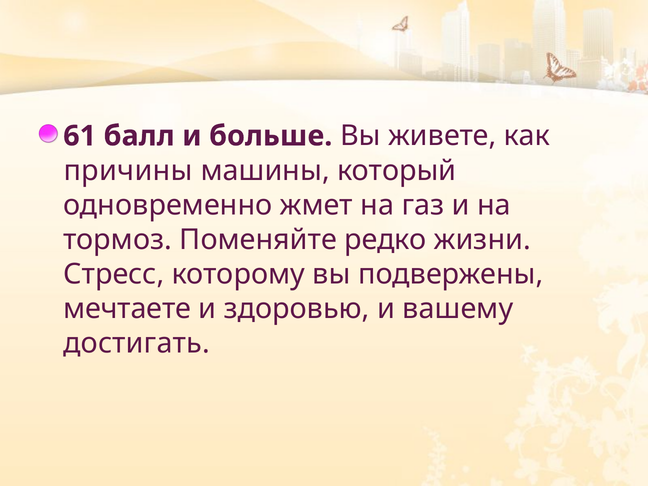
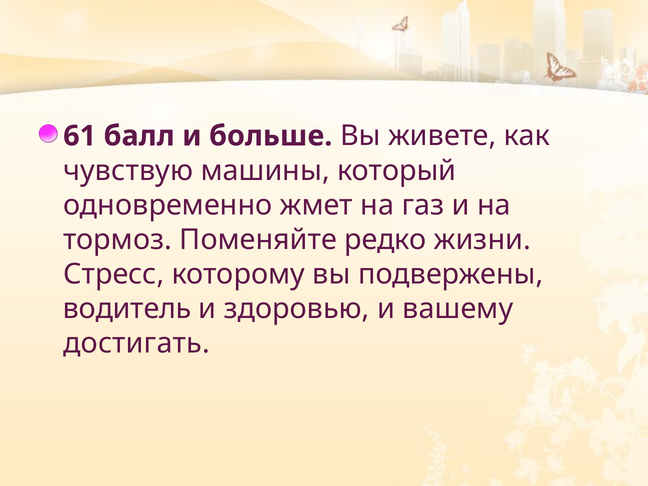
причины: причины -> чувствую (128, 171)
мечтаете: мечтаете -> водитель (127, 309)
